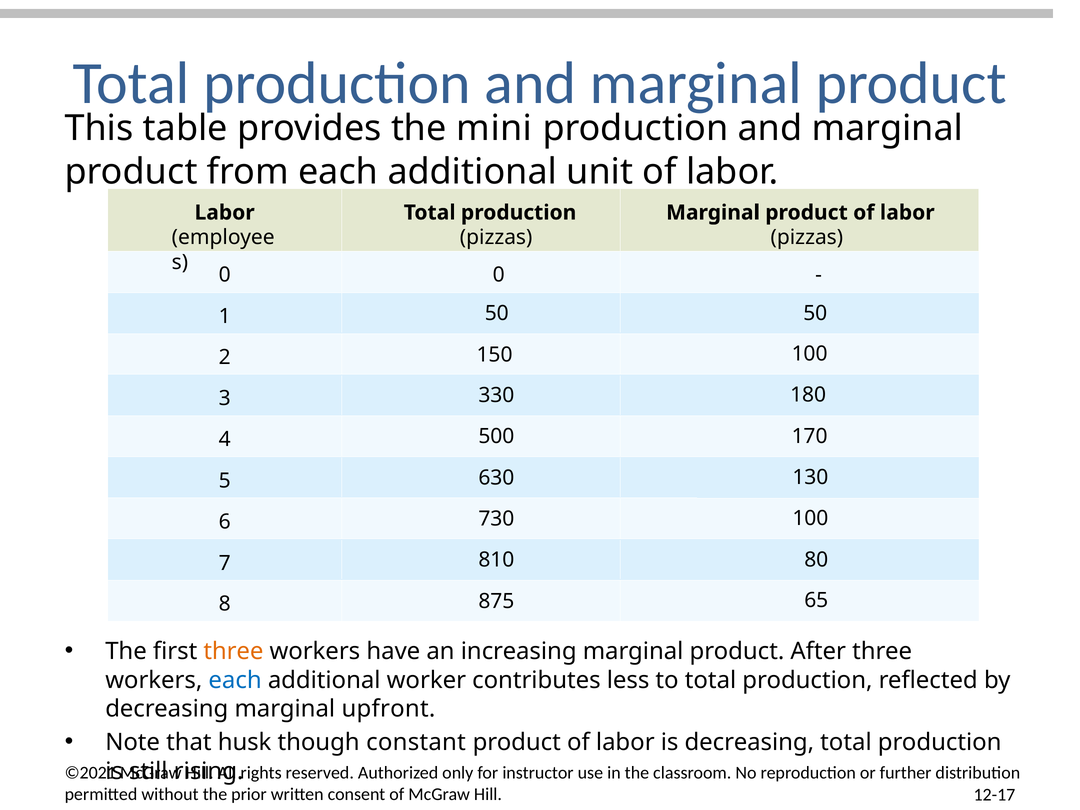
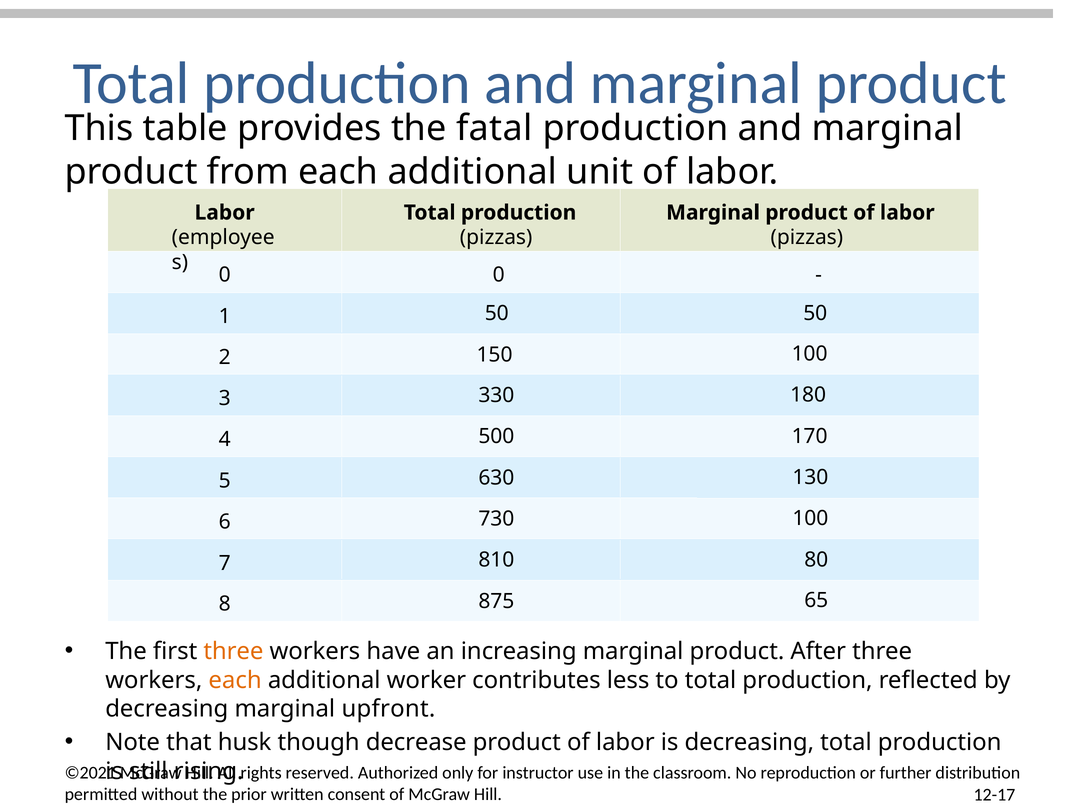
mini: mini -> fatal (494, 129)
each colour: blue -> orange (235, 680)
constant: constant -> decrease (416, 742)
